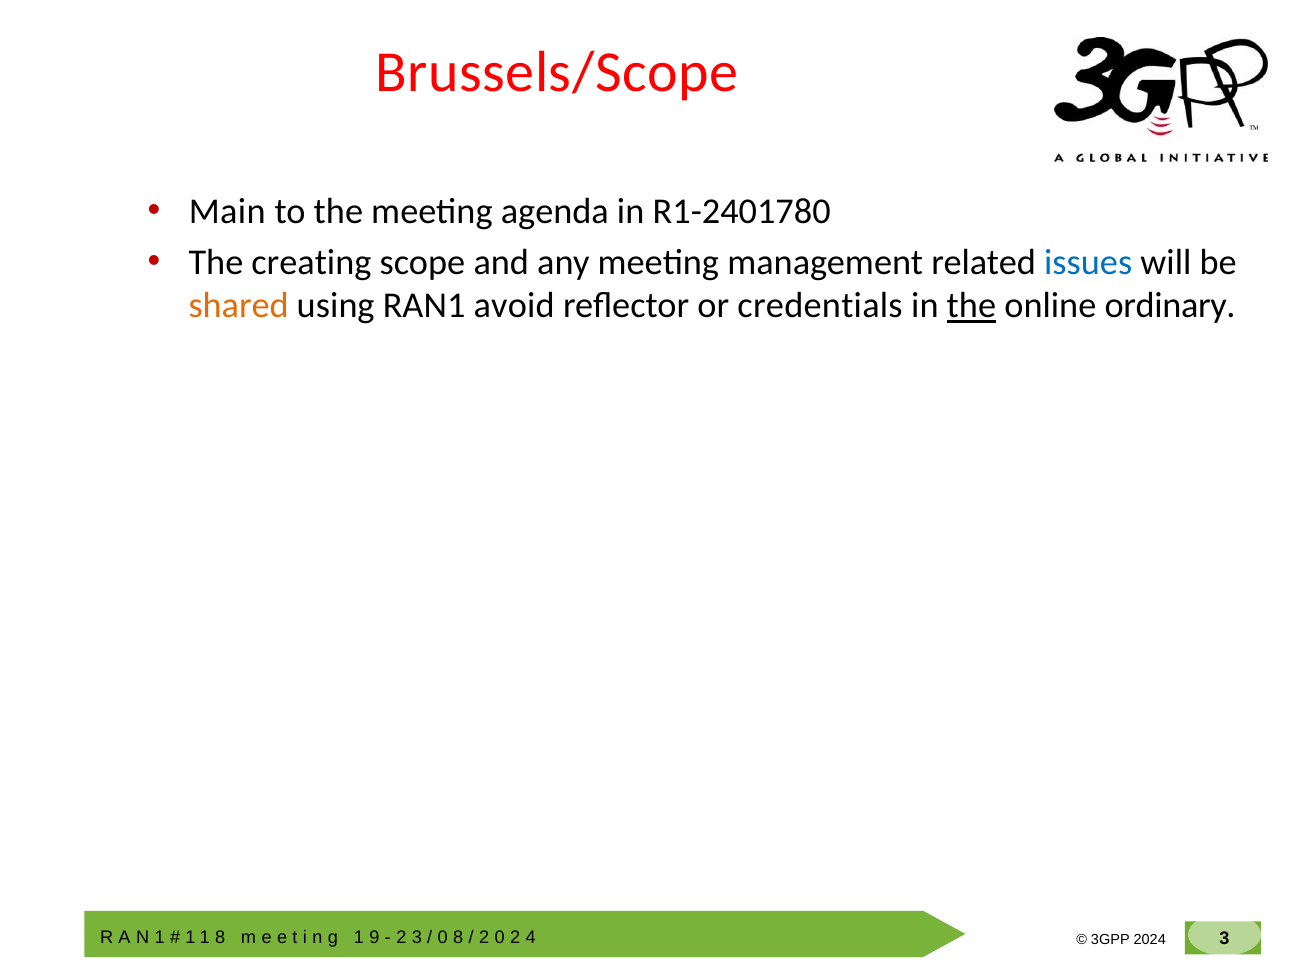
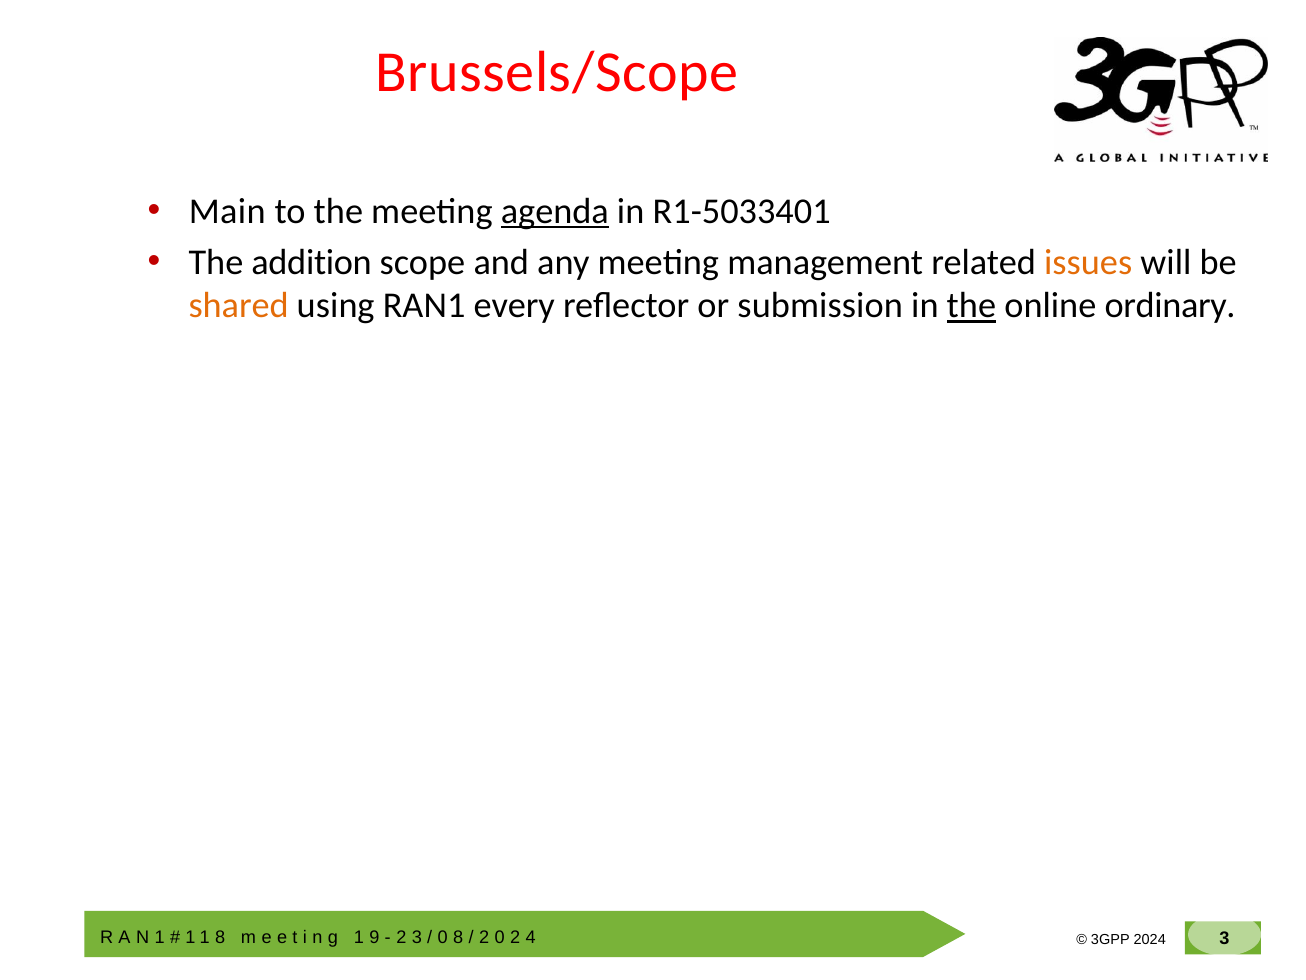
agenda underline: none -> present (555, 211)
R1-2401780: R1-2401780 -> R1-5033401 (742, 211)
creating: creating -> addition (312, 262)
issues colour: blue -> orange (1088, 262)
avoid: avoid -> every (514, 306)
credentials: credentials -> submission (820, 306)
